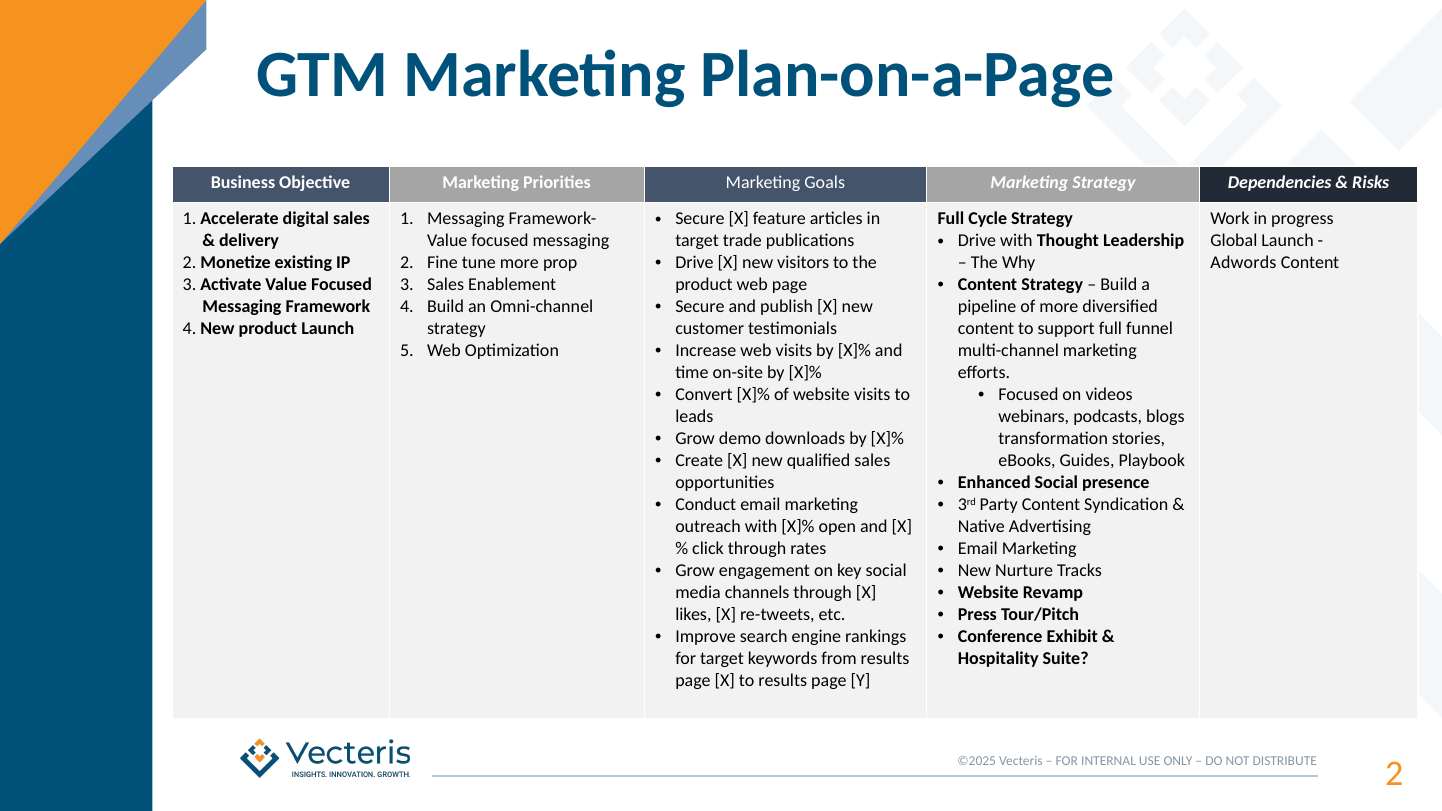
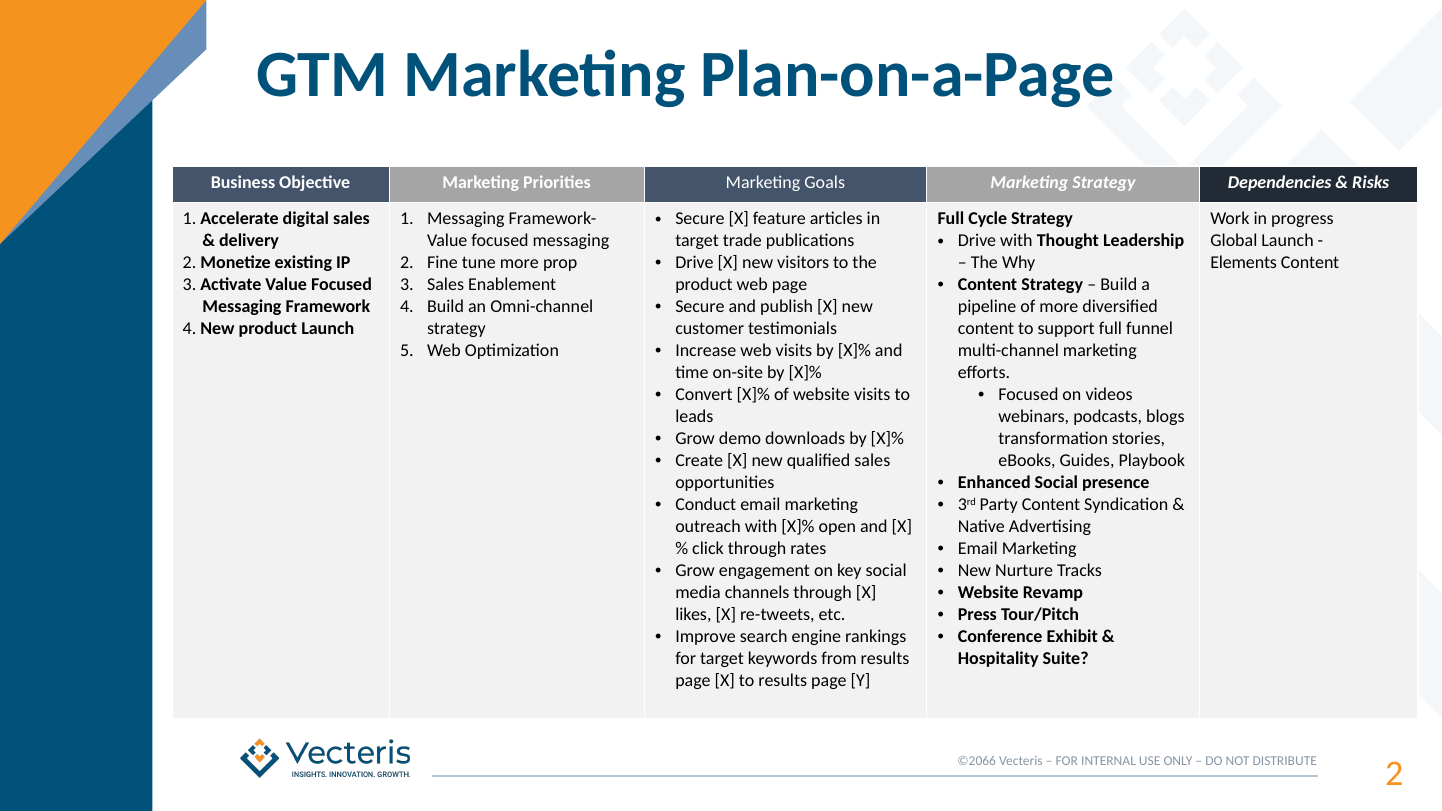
Adwords: Adwords -> Elements (1244, 263)
©2025: ©2025 -> ©2066 (977, 761)
